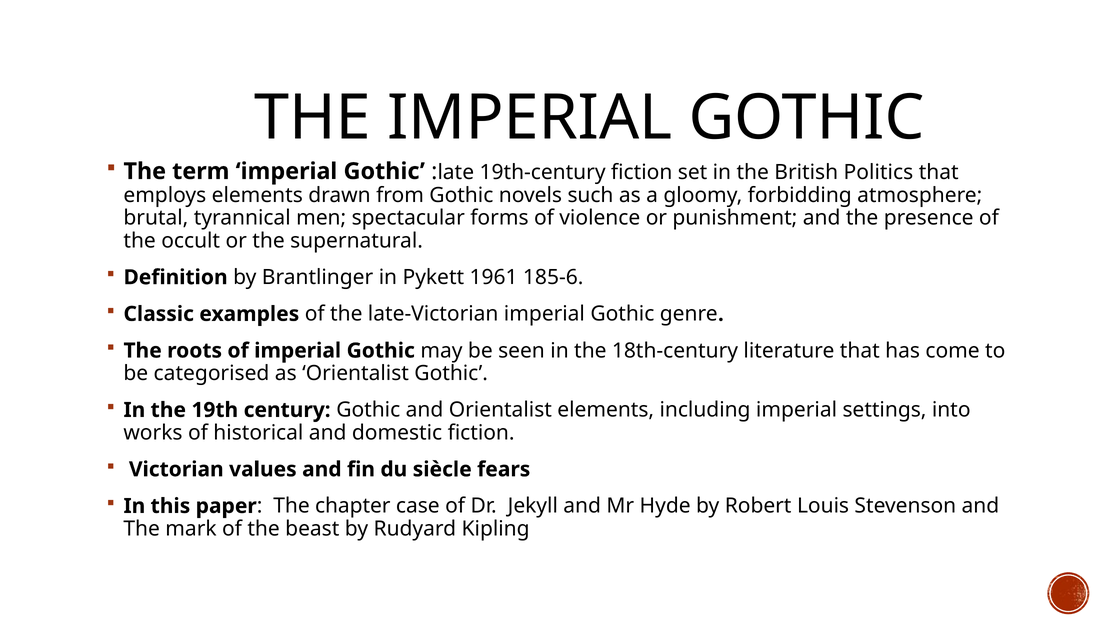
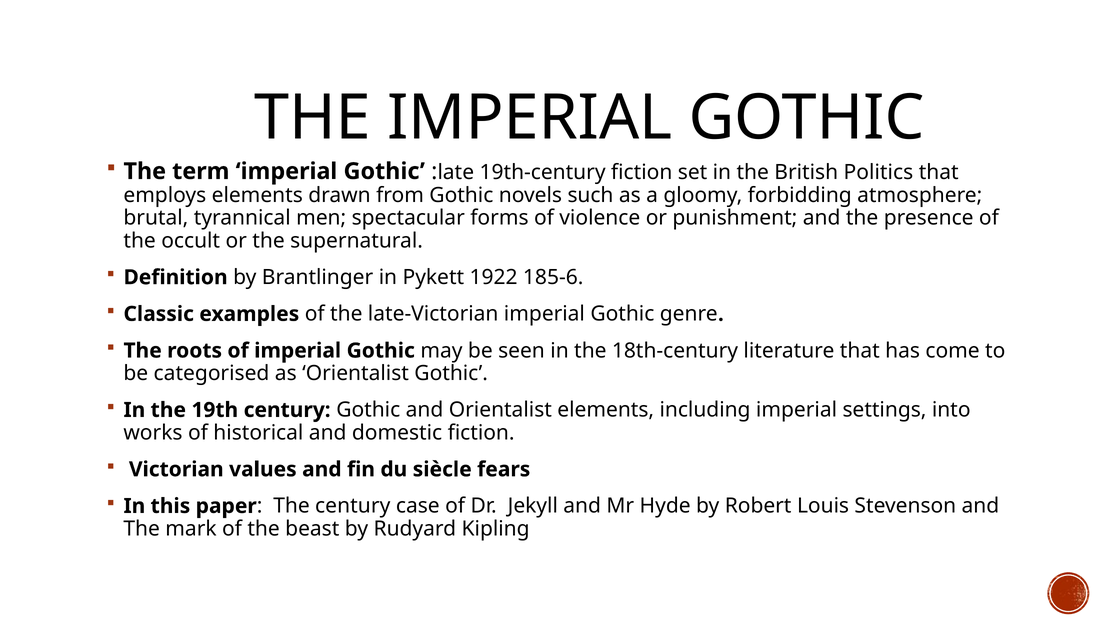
1961: 1961 -> 1922 (494, 277)
The chapter: chapter -> century (353, 506)
